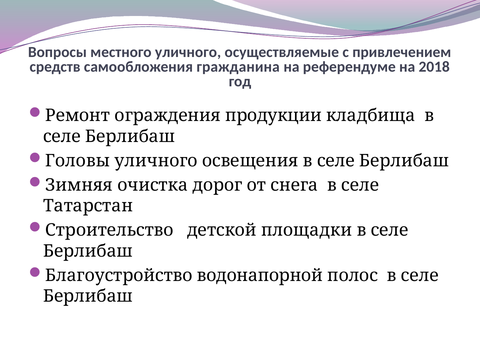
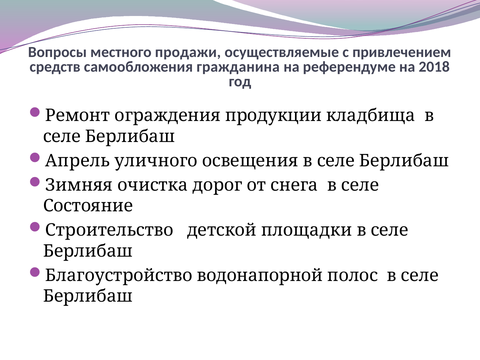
местного уличного: уличного -> продажи (188, 52)
Головы: Головы -> Апрель (78, 161)
Татарстан: Татарстан -> Состояние (88, 206)
